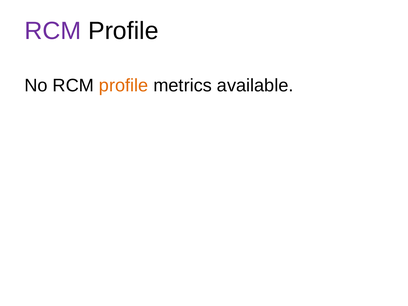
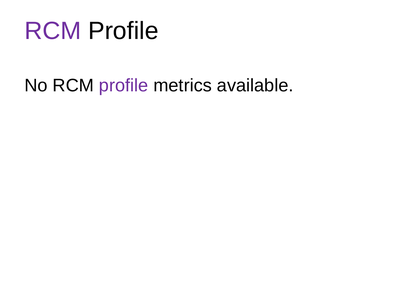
profile colour: orange -> purple (124, 86)
